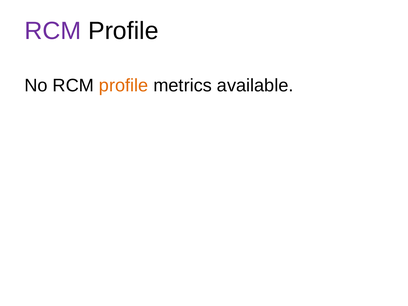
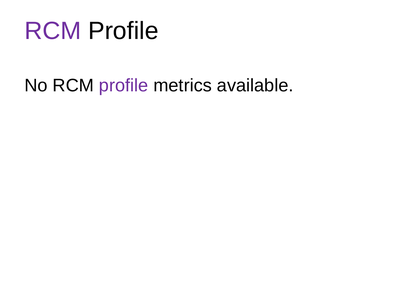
profile colour: orange -> purple (124, 86)
